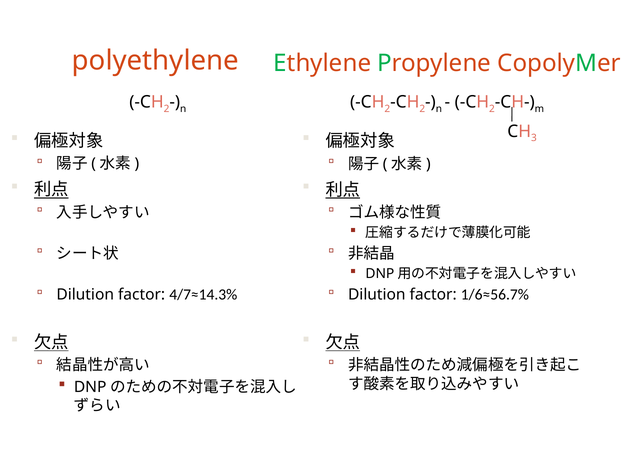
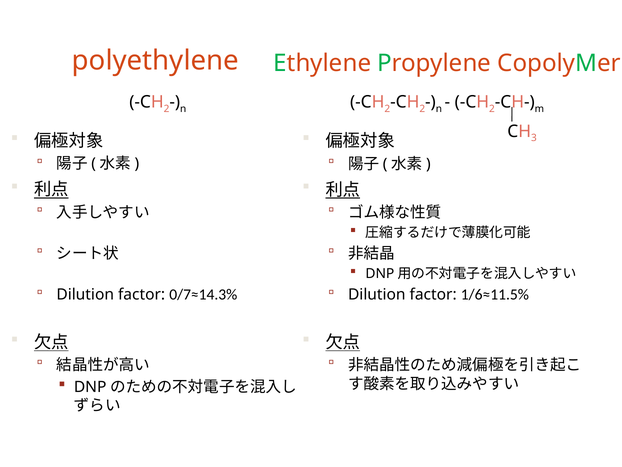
4/7≈14.3%: 4/7≈14.3% -> 0/7≈14.3% (203, 294)
1/6≈56.7%: 1/6≈56.7% -> 1/6≈11.5% (495, 294)
